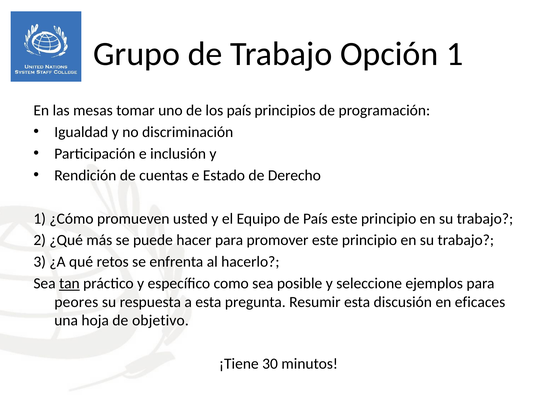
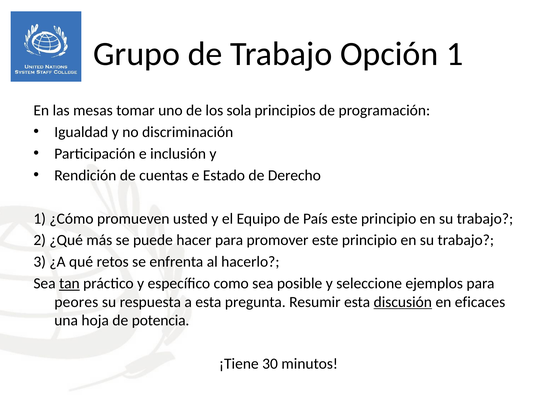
los país: país -> sola (239, 111)
discusión underline: none -> present (403, 303)
objetivo: objetivo -> potencia (161, 321)
